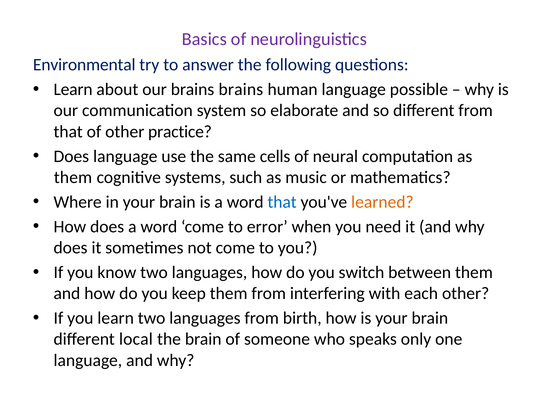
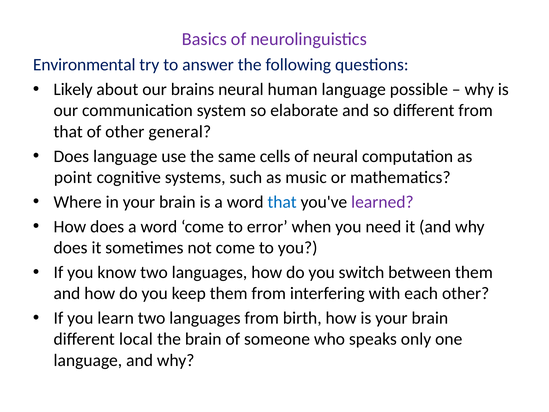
Learn: Learn -> Likely (73, 89)
brains brains: brains -> neural (241, 89)
practice: practice -> general (180, 131)
them: them -> point (73, 177)
learned colour: orange -> purple (382, 202)
